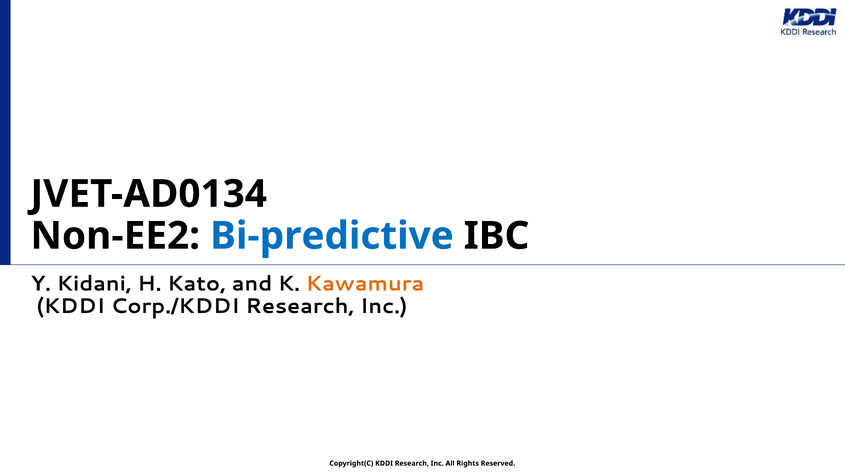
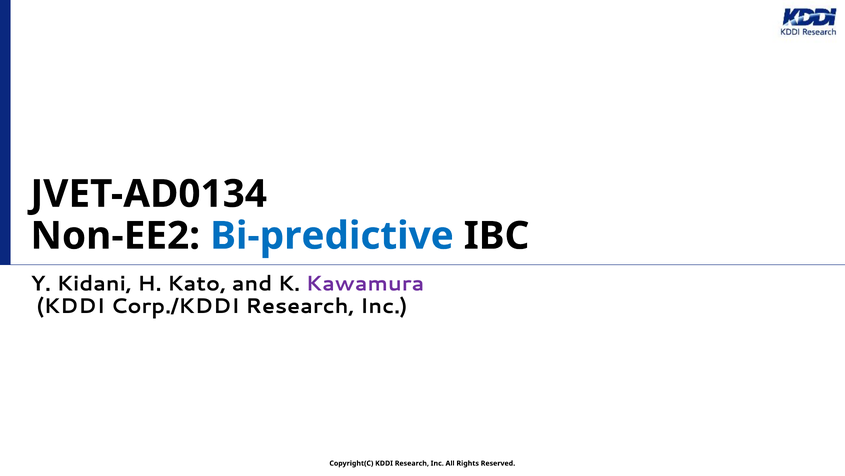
Kawamura colour: orange -> purple (365, 283)
